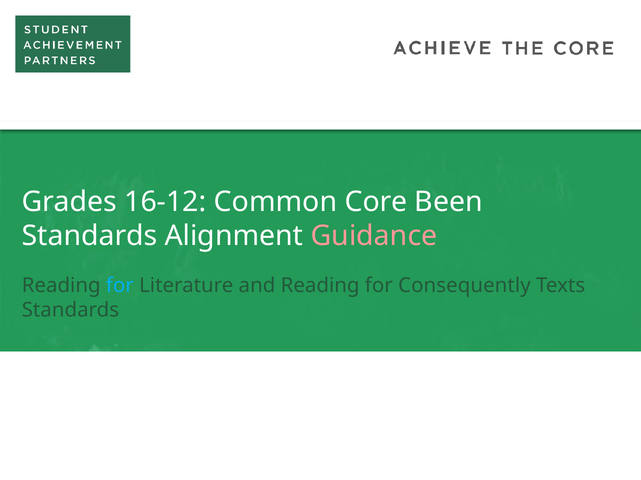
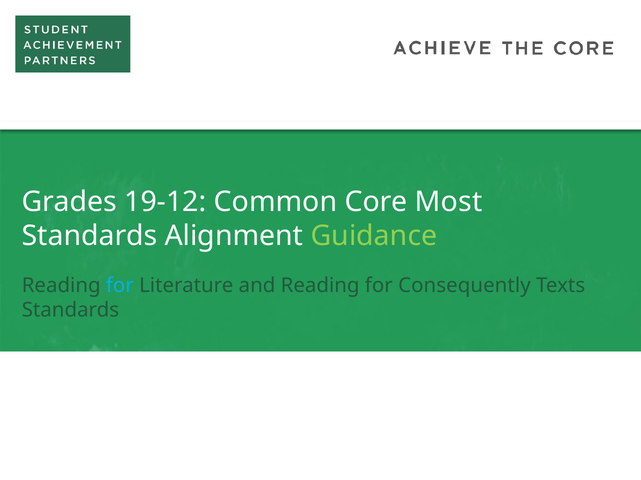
16-12: 16-12 -> 19-12 (165, 202)
Been: Been -> Most (448, 202)
Guidance colour: pink -> light green (374, 236)
